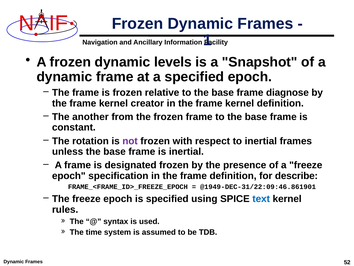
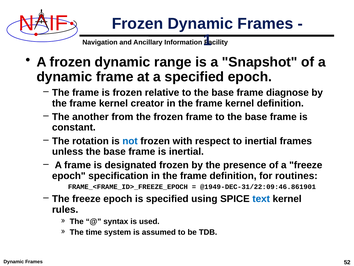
levels: levels -> range (173, 62)
not colour: purple -> blue (130, 141)
describe: describe -> routines (296, 176)
